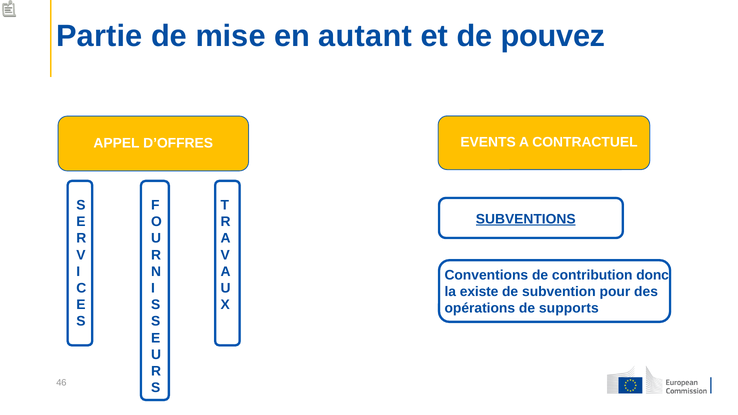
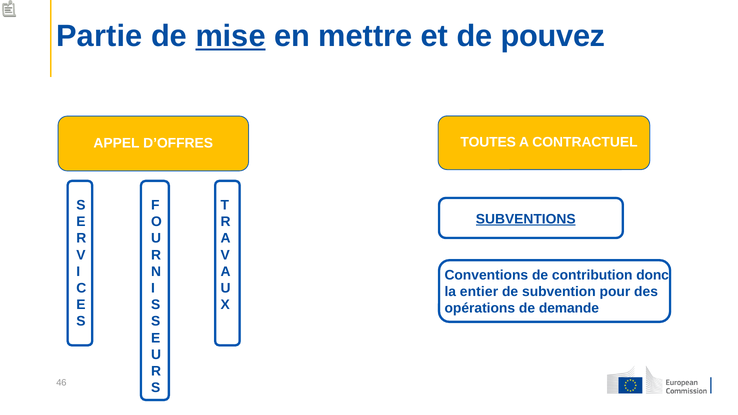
mise underline: none -> present (231, 36)
autant: autant -> mettre (365, 36)
EVENTS: EVENTS -> TOUTES (488, 142)
existe: existe -> entier (479, 292)
supports: supports -> demande (569, 308)
